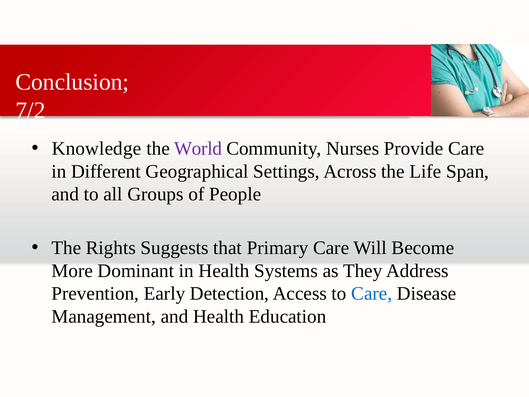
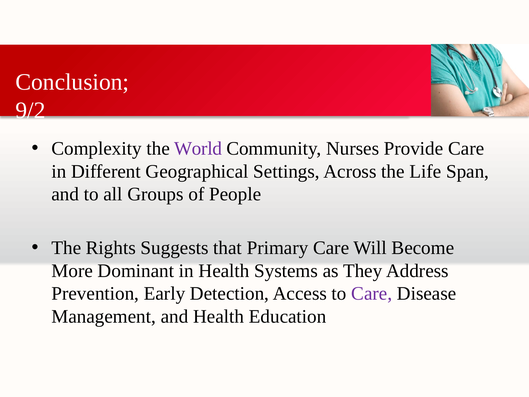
7/2: 7/2 -> 9/2 (31, 110)
Knowledge: Knowledge -> Complexity (97, 148)
Care colour: blue -> purple (372, 293)
